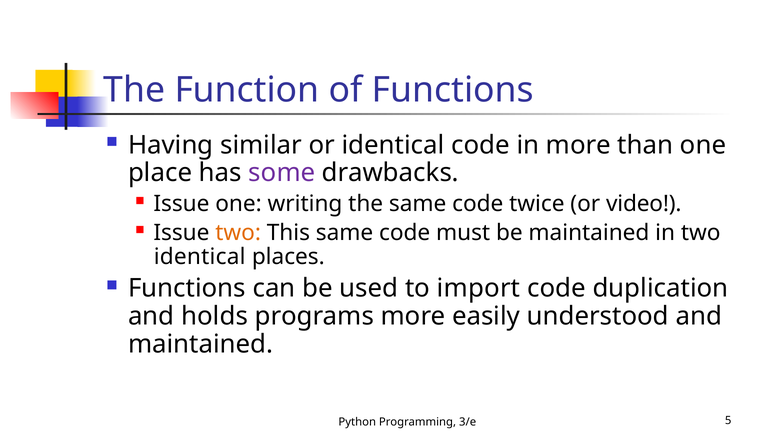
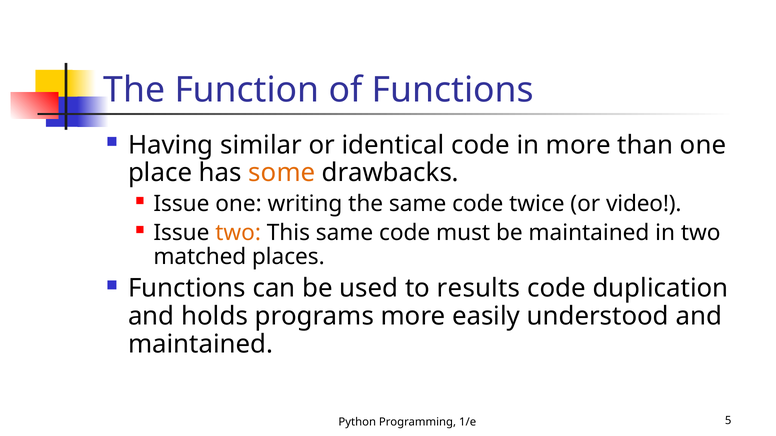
some colour: purple -> orange (282, 173)
identical: identical -> matched (200, 257)
import: import -> results (478, 289)
3/e: 3/e -> 1/e (468, 423)
